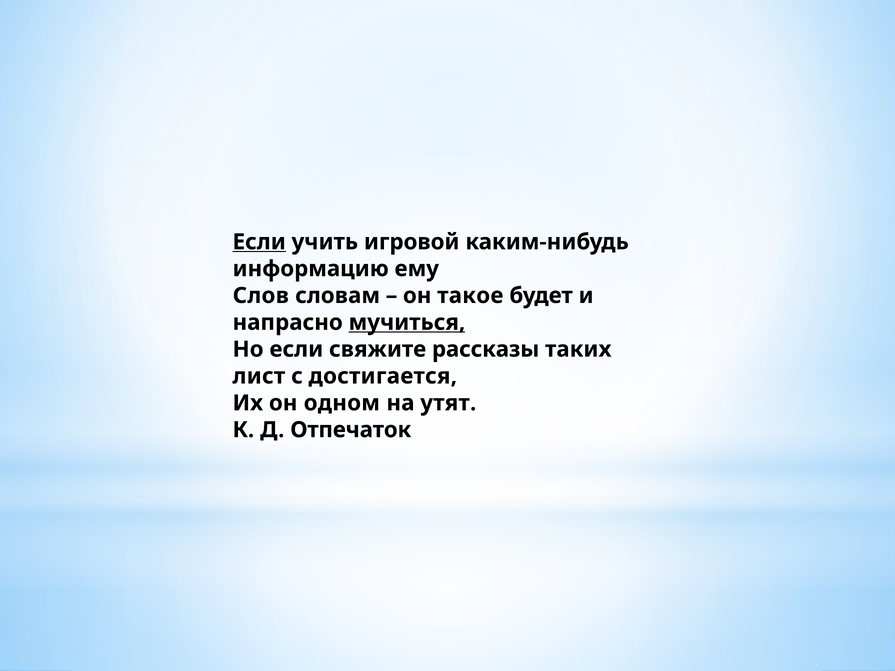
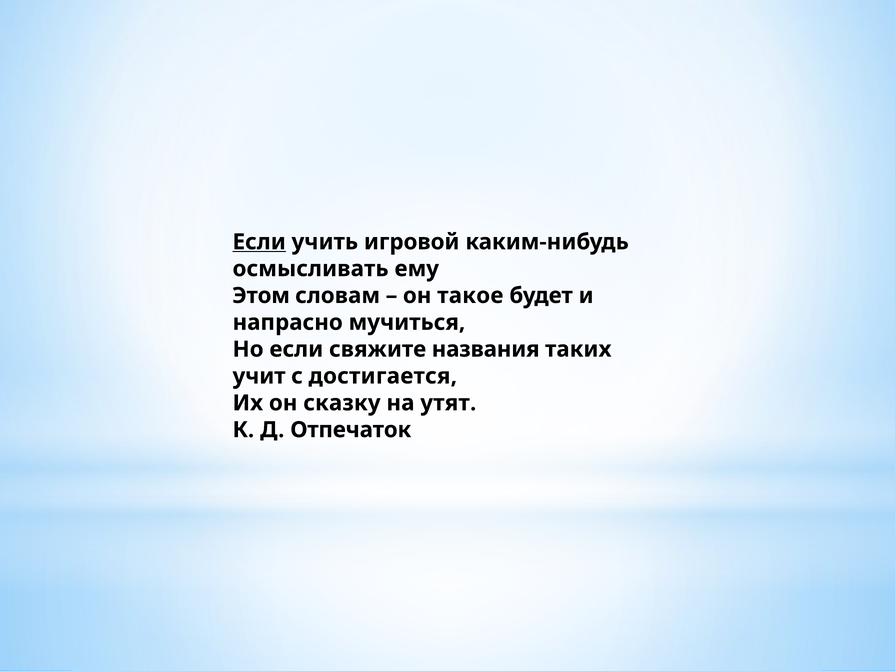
информацию: информацию -> осмысливать (311, 269)
Слов: Слов -> Этом (261, 296)
мучиться underline: present -> none (407, 323)
рассказы: рассказы -> названия (486, 349)
лист: лист -> учит (259, 376)
одном: одном -> сказку (342, 403)
